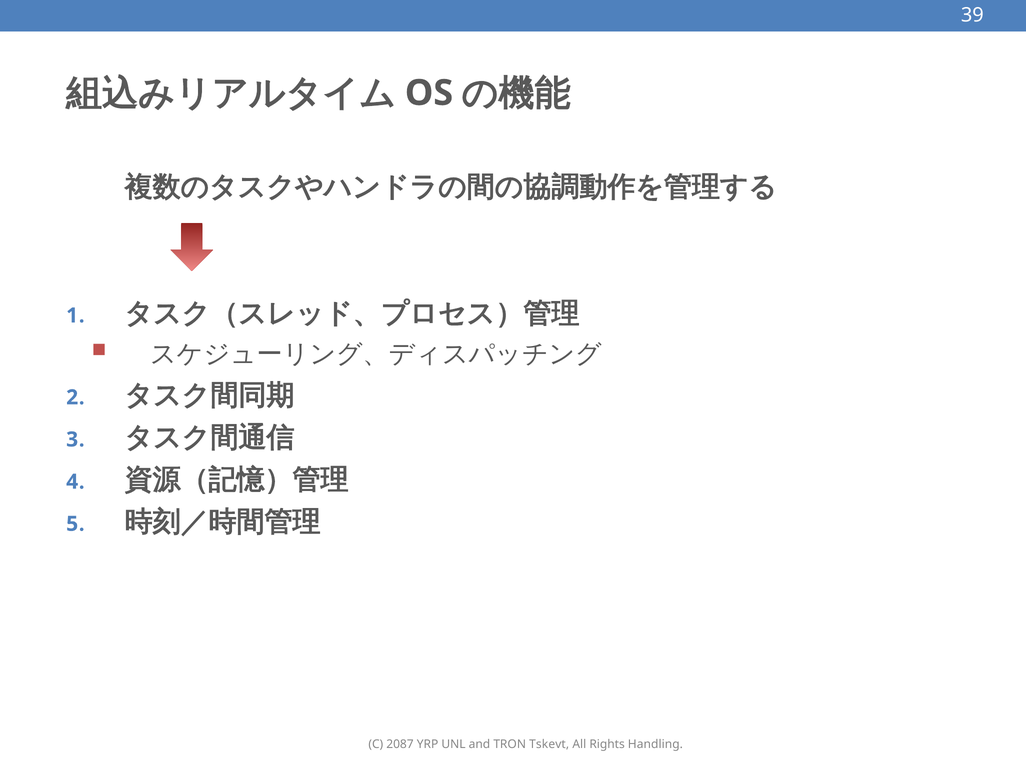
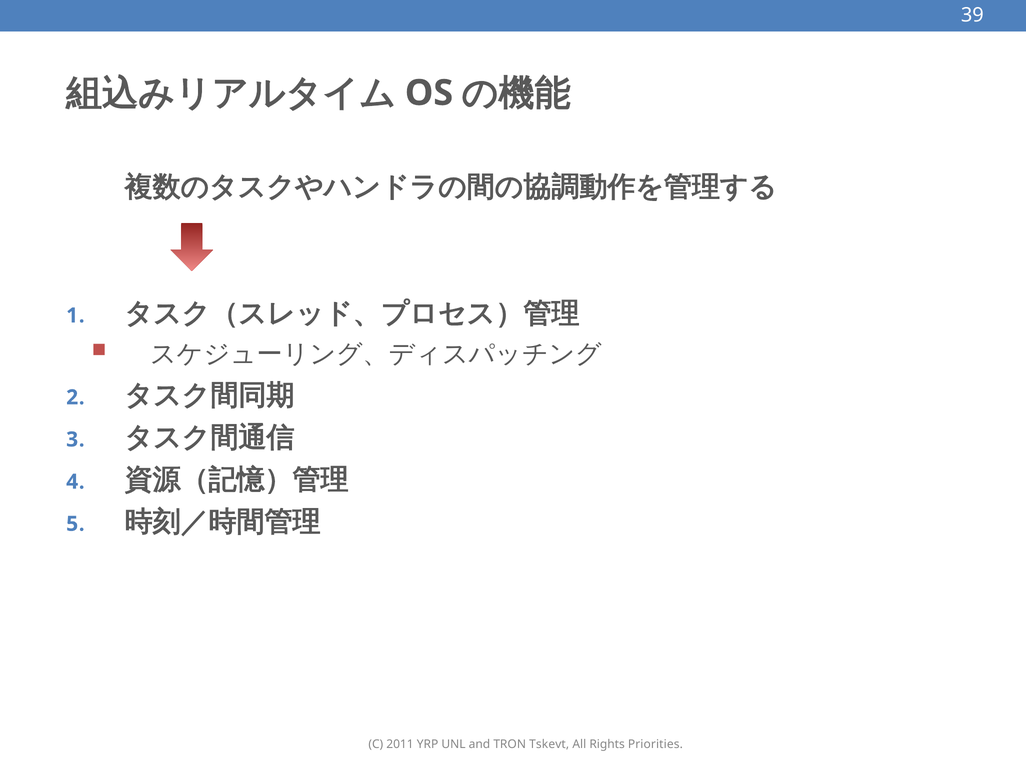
2087: 2087 -> 2011 (400, 744)
Handling: Handling -> Priorities (655, 744)
